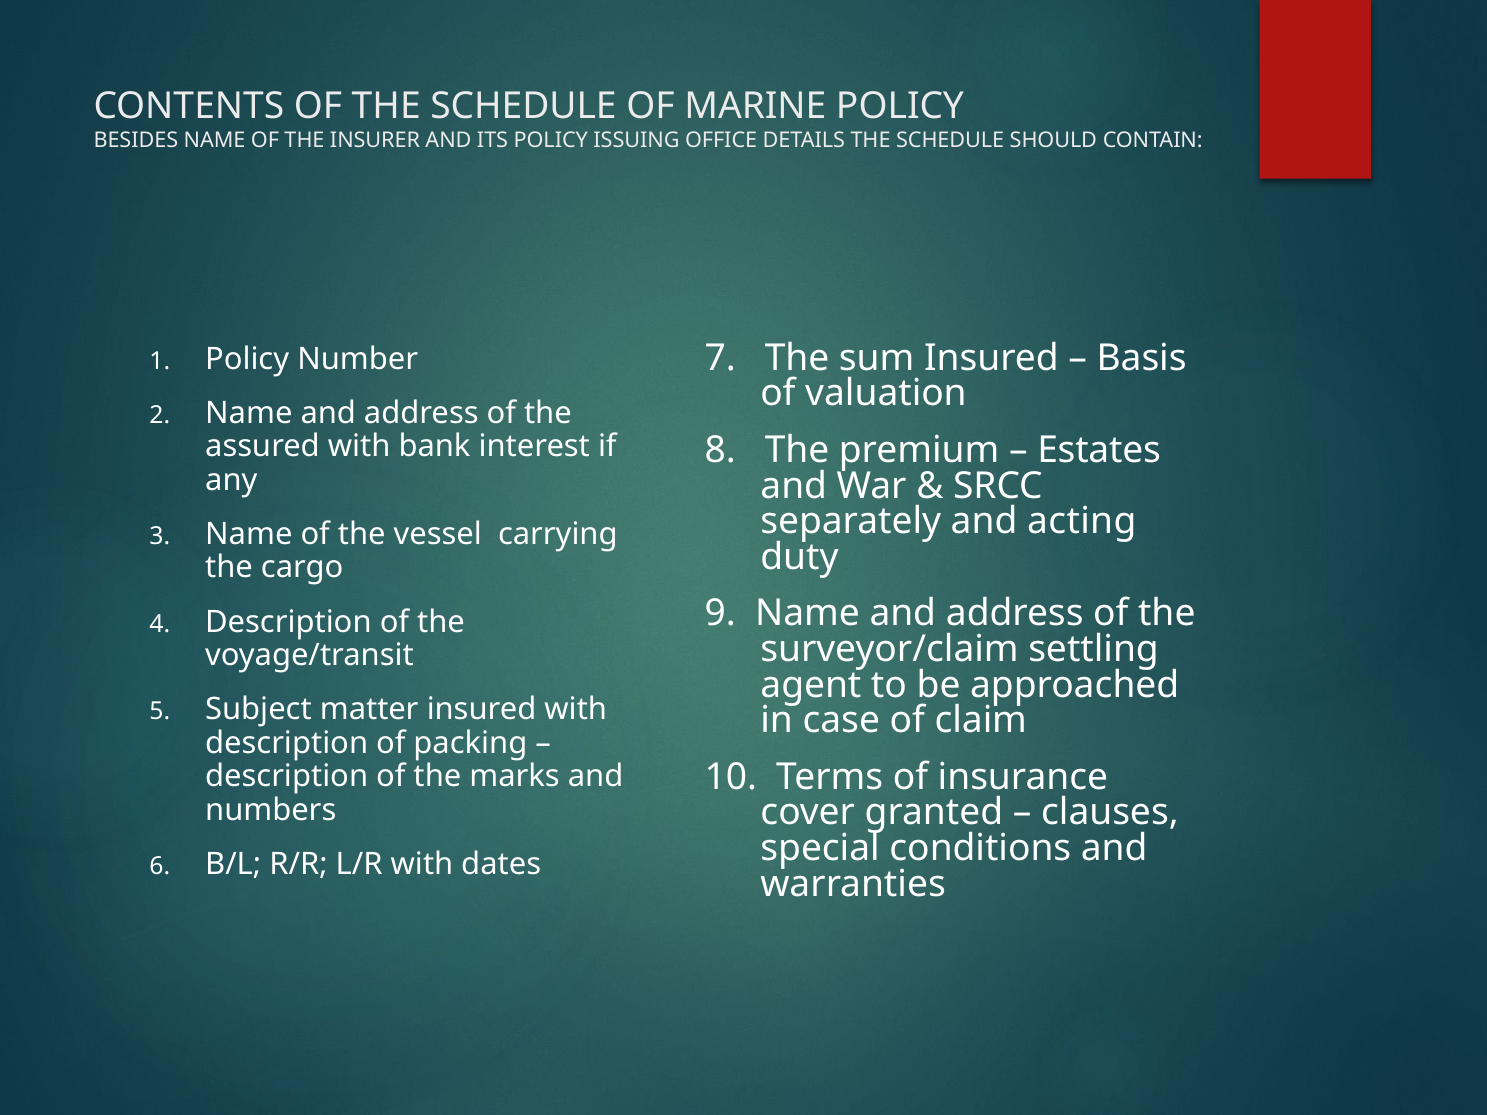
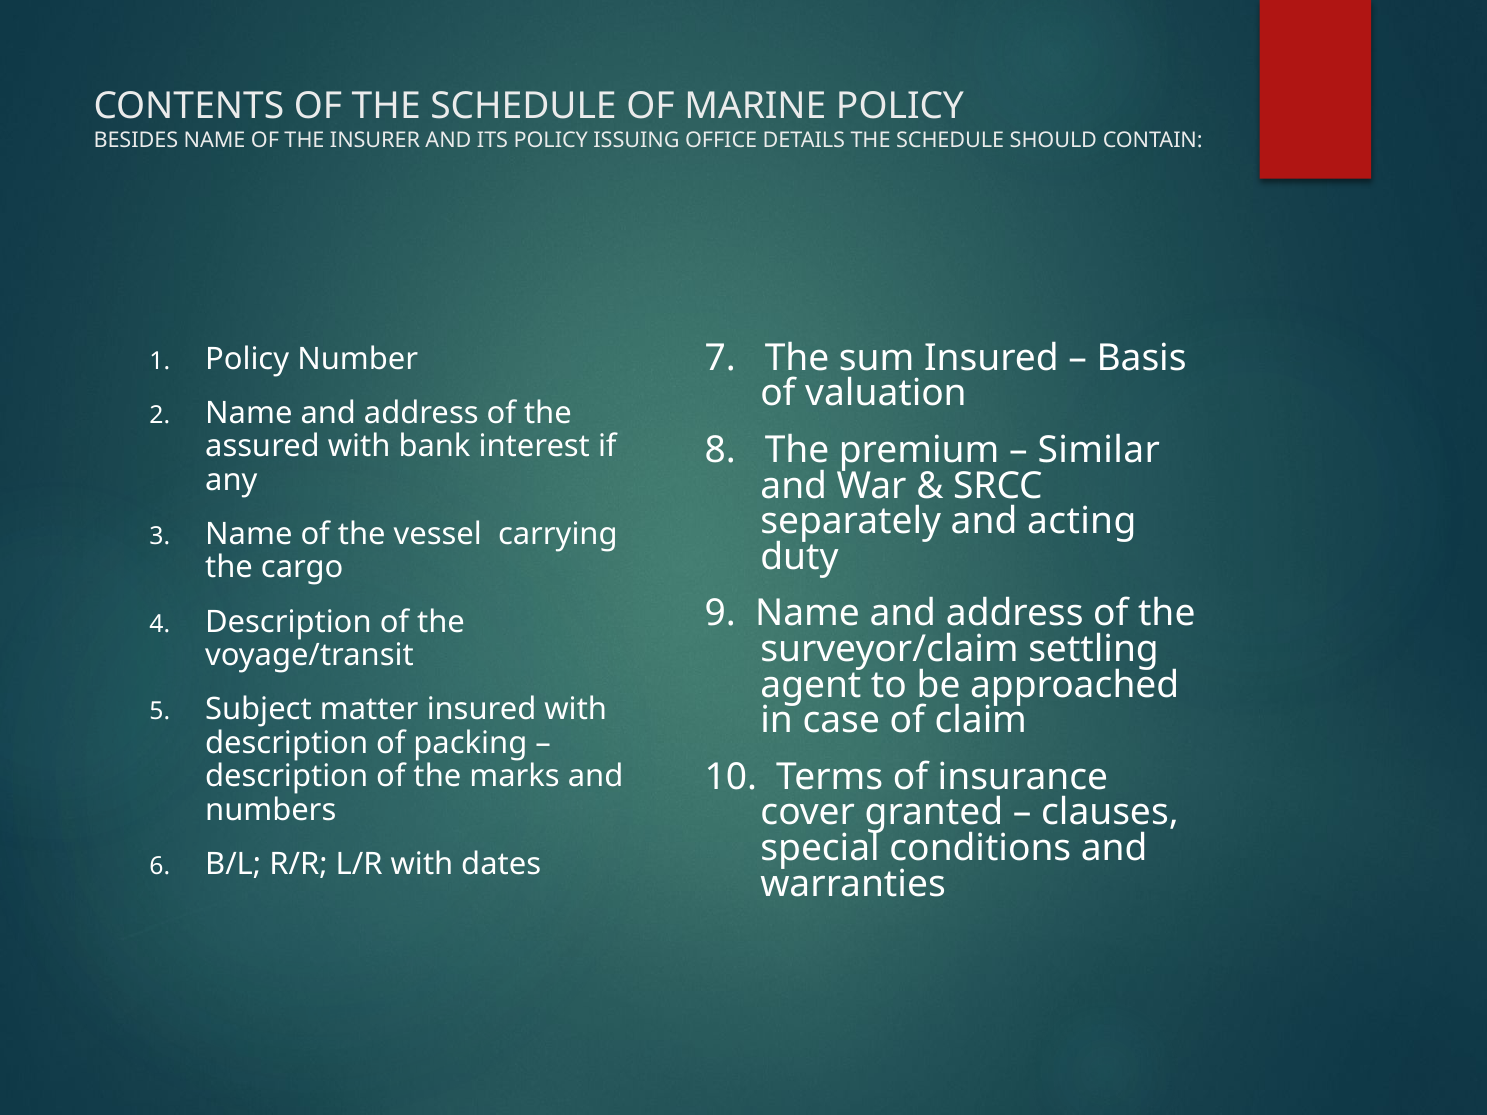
Estates: Estates -> Similar (1099, 450)
